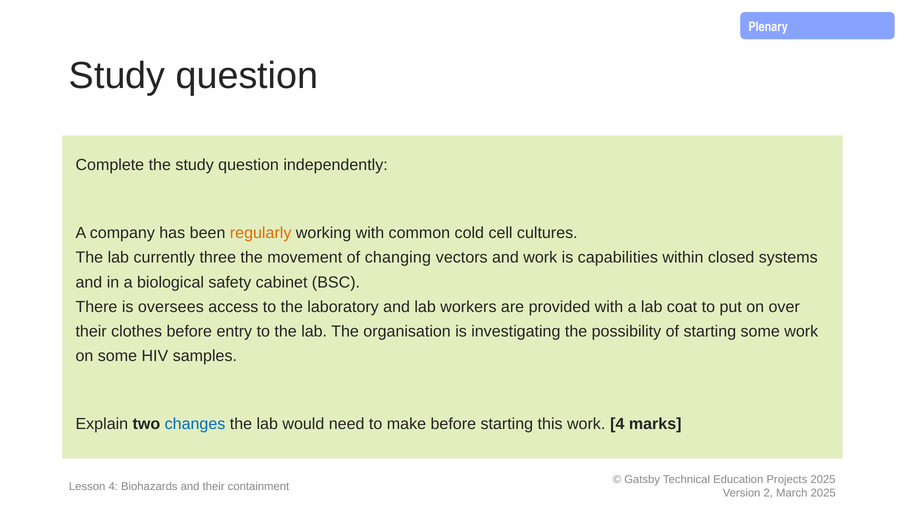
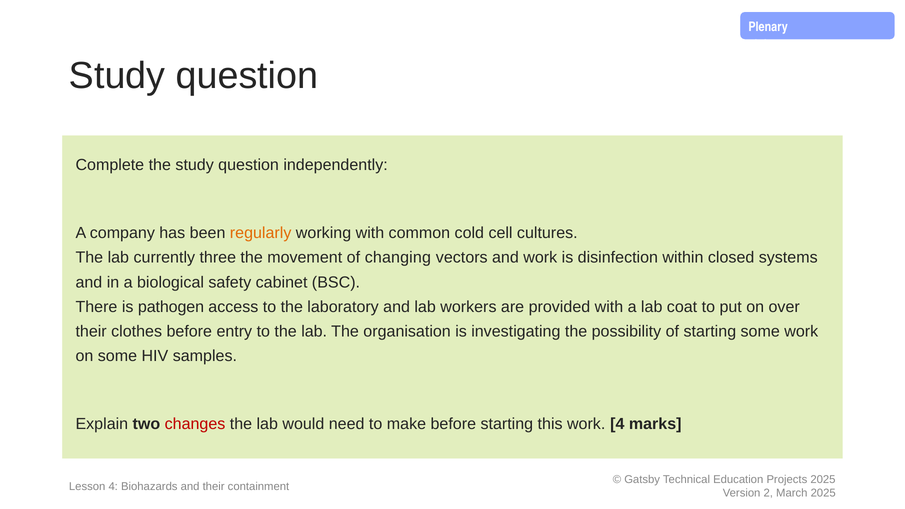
capabilities: capabilities -> disinfection (618, 258)
oversees: oversees -> pathogen (171, 307)
changes colour: blue -> red (195, 424)
